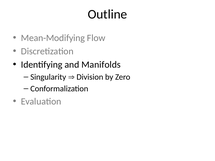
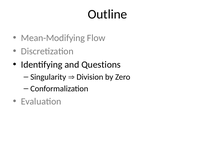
Manifolds: Manifolds -> Questions (101, 65)
